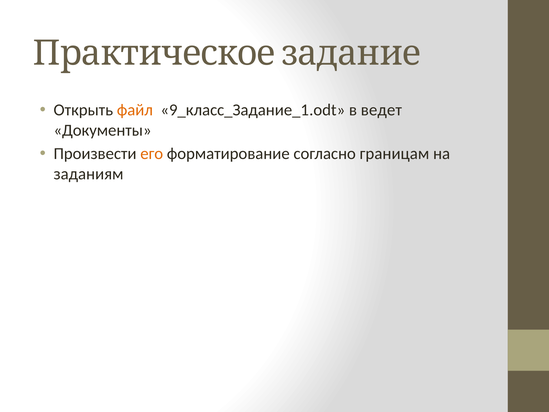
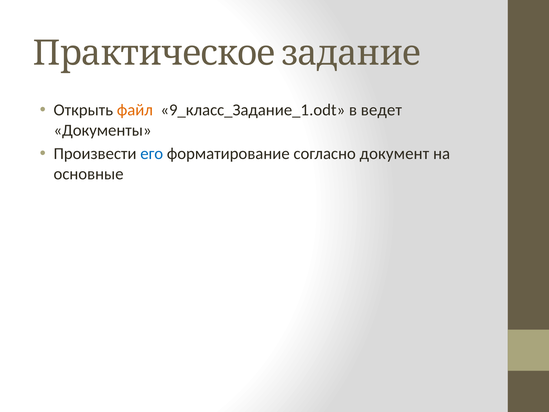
его colour: orange -> blue (152, 154)
границам: границам -> документ (394, 154)
заданиям: заданиям -> основные (89, 174)
